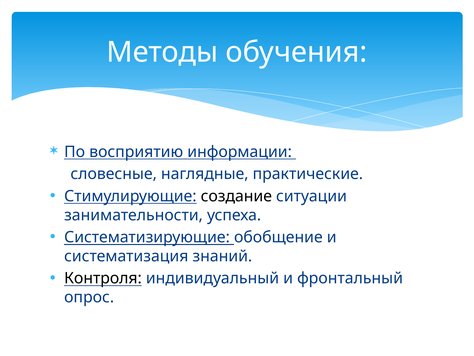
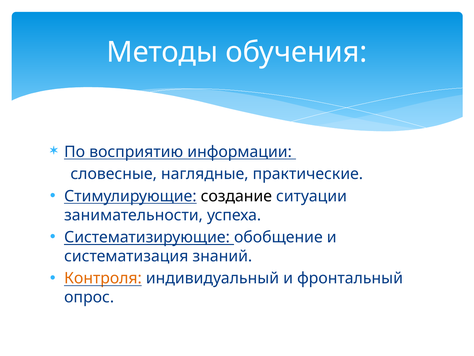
Контроля colour: black -> orange (103, 278)
